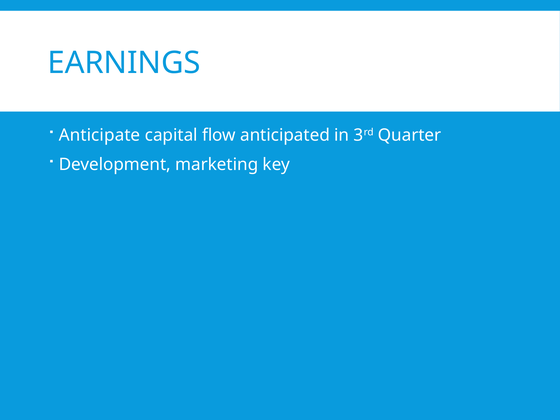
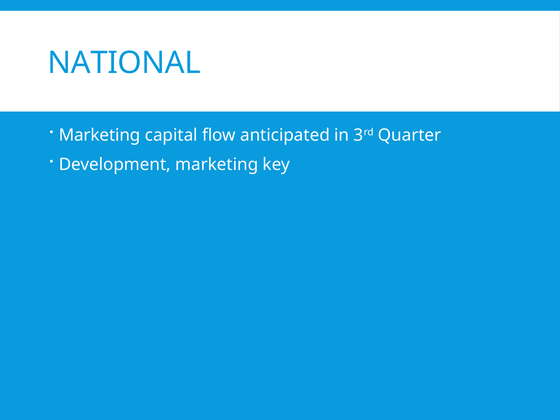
EARNINGS: EARNINGS -> NATIONAL (124, 63)
Anticipate: Anticipate -> Marketing (100, 135)
